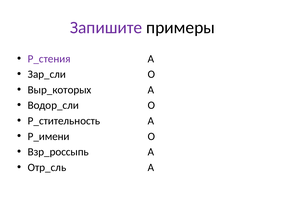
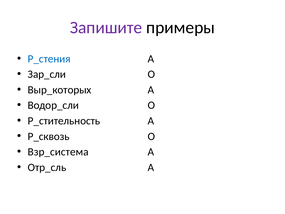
Р_стения colour: purple -> blue (49, 59)
Р_имени: Р_имени -> Р_сквозь (49, 136)
Взр_россыпь: Взр_россыпь -> Взр_система (58, 152)
